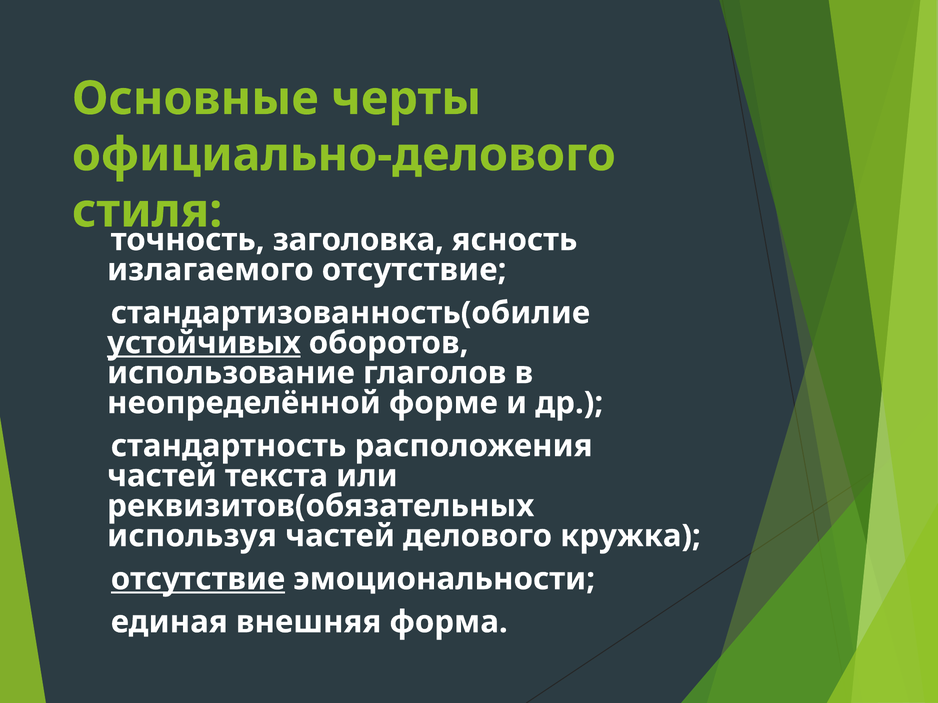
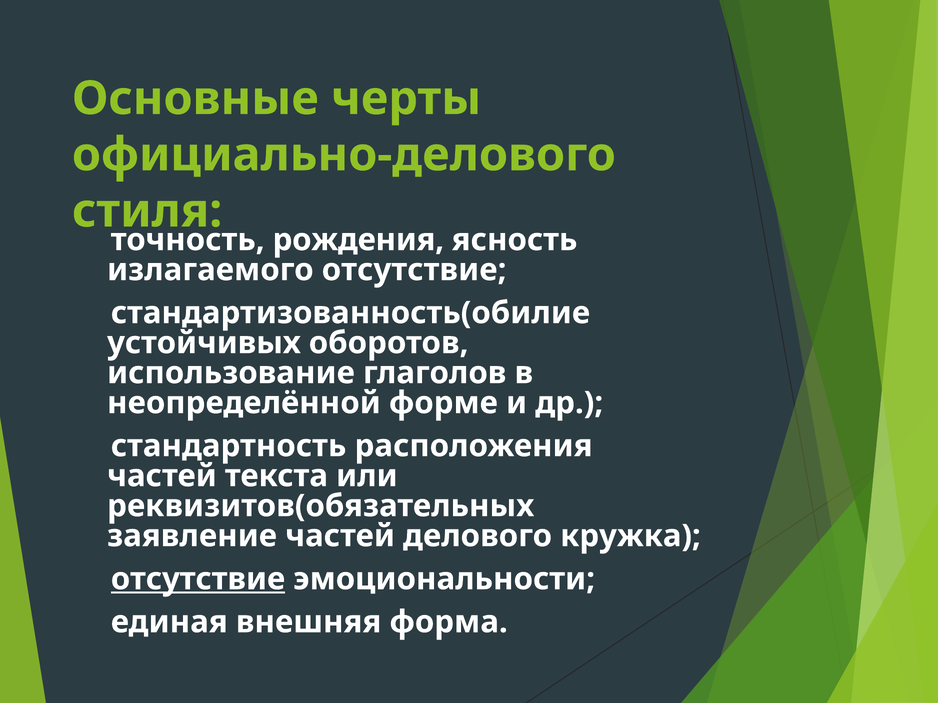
заголовка: заголовка -> рождения (358, 240)
устойчивых underline: present -> none (204, 343)
используя: используя -> заявление (192, 536)
